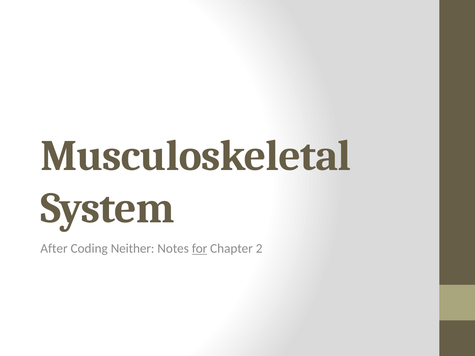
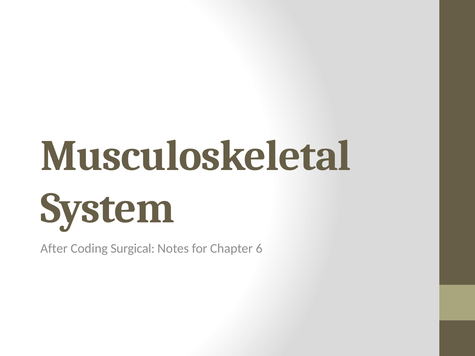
Neither: Neither -> Surgical (133, 249)
for underline: present -> none (200, 249)
2: 2 -> 6 (259, 249)
